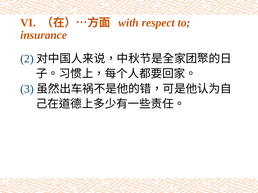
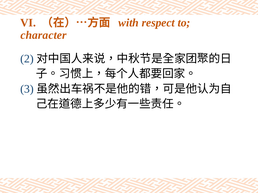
insurance: insurance -> character (44, 35)
